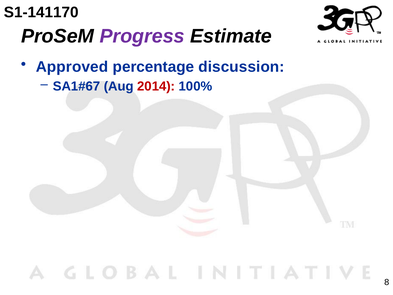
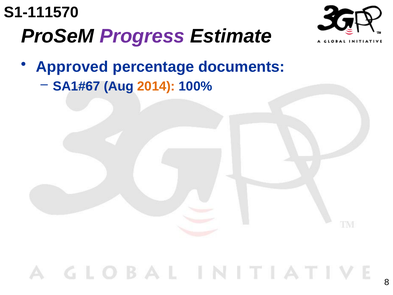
S1-141170: S1-141170 -> S1-111570 (41, 12)
discussion: discussion -> documents (241, 67)
2014 colour: red -> orange (156, 86)
